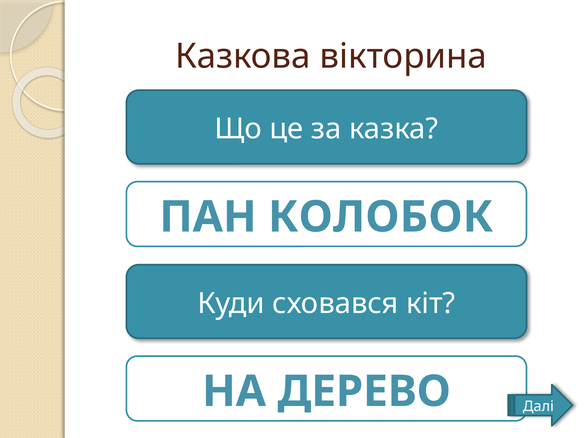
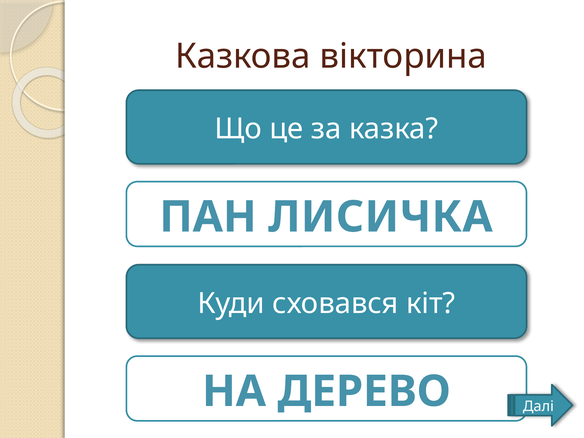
КОЛОБОК: КОЛОБОК -> ЛИСИЧКА (380, 217)
